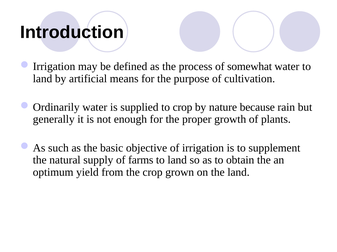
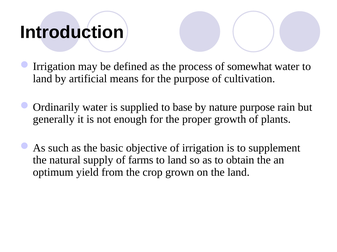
to crop: crop -> base (183, 108)
nature because: because -> purpose (257, 108)
